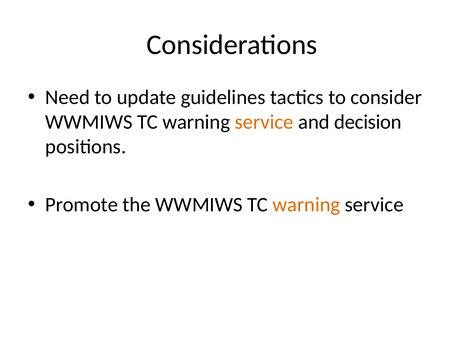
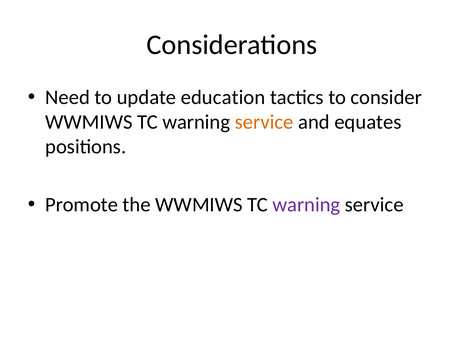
guidelines: guidelines -> education (223, 97)
decision: decision -> equates (368, 122)
warning colour: orange -> purple (306, 205)
